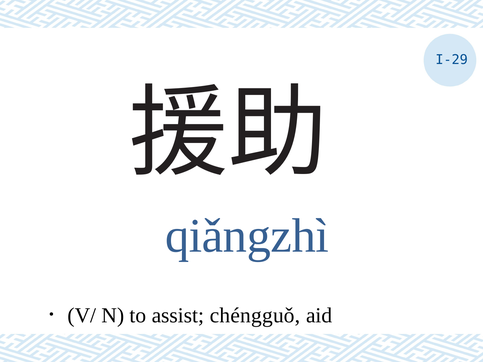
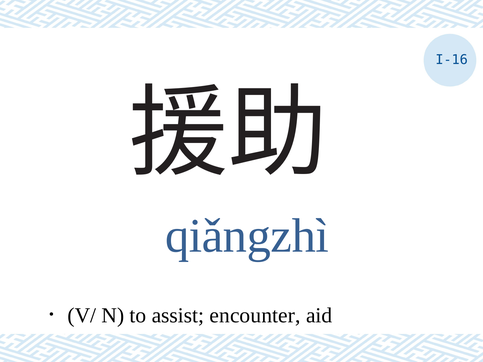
I-29: I-29 -> I-16 (452, 60)
chéngguǒ: chéngguǒ -> encounter (255, 316)
